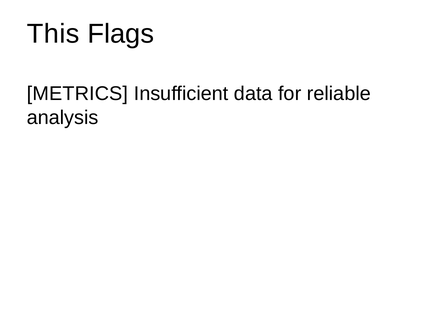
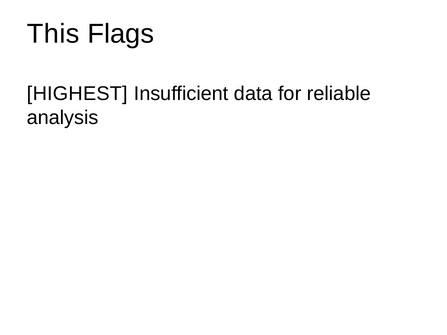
METRICS: METRICS -> HIGHEST (77, 94)
